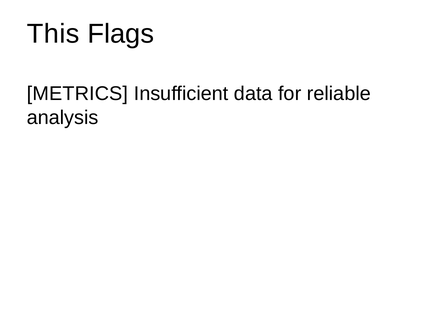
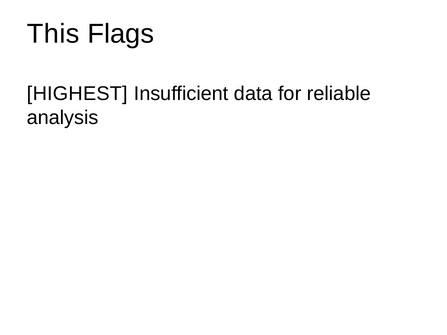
METRICS: METRICS -> HIGHEST (77, 94)
